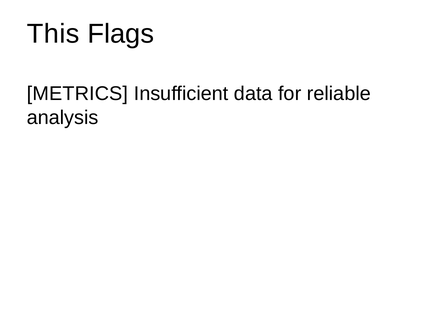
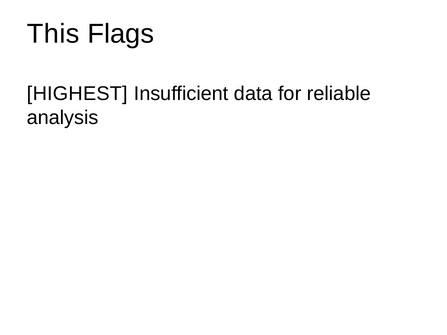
METRICS: METRICS -> HIGHEST (77, 94)
